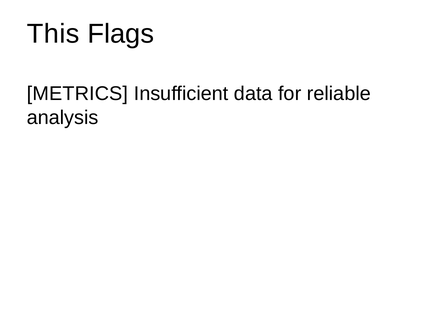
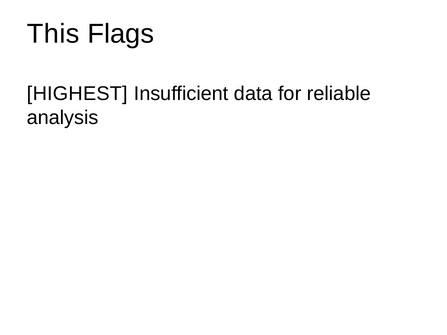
METRICS: METRICS -> HIGHEST (77, 94)
